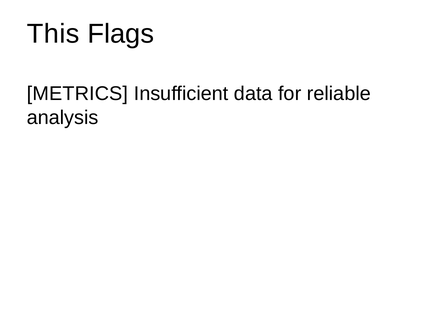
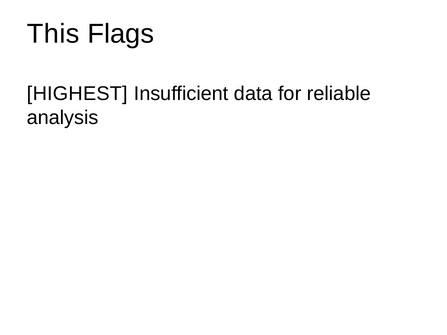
METRICS: METRICS -> HIGHEST (77, 94)
